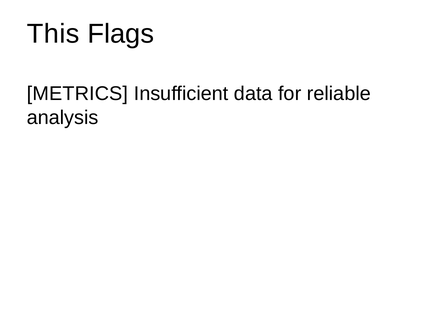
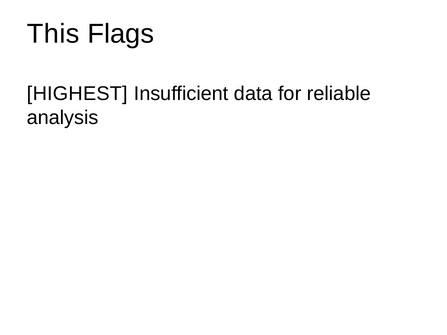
METRICS: METRICS -> HIGHEST (77, 94)
